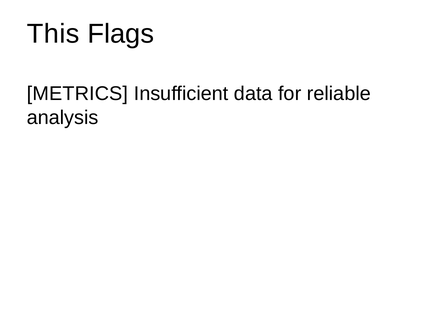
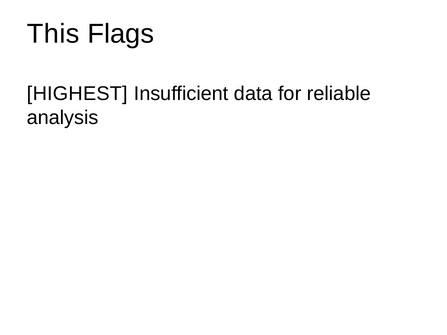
METRICS: METRICS -> HIGHEST (77, 94)
